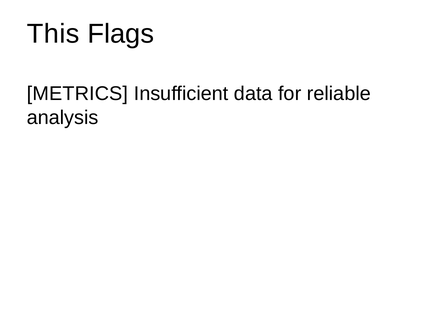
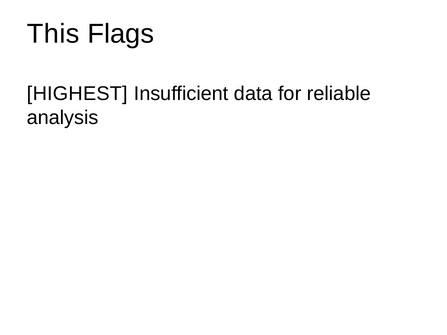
METRICS: METRICS -> HIGHEST (77, 94)
